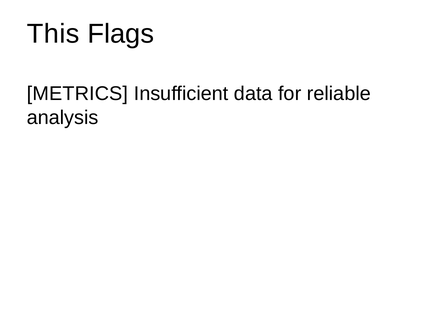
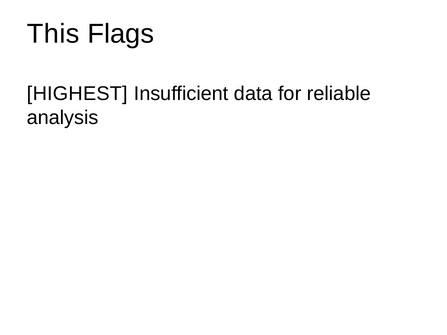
METRICS: METRICS -> HIGHEST (77, 94)
